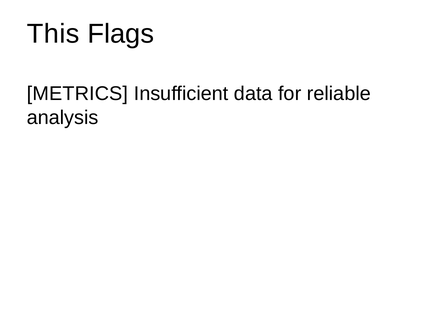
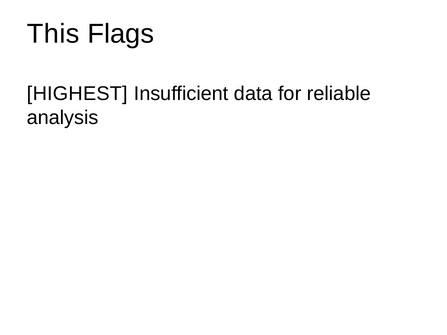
METRICS: METRICS -> HIGHEST (77, 94)
